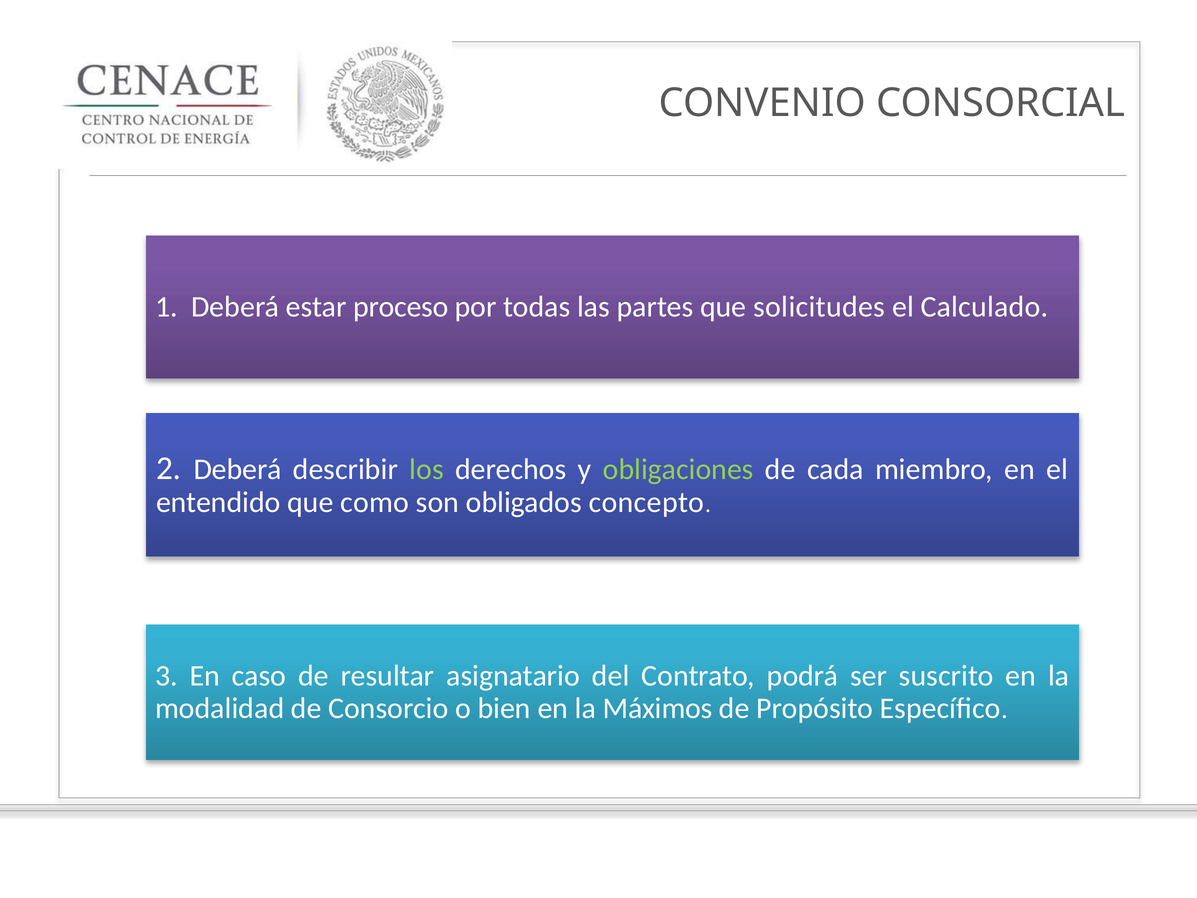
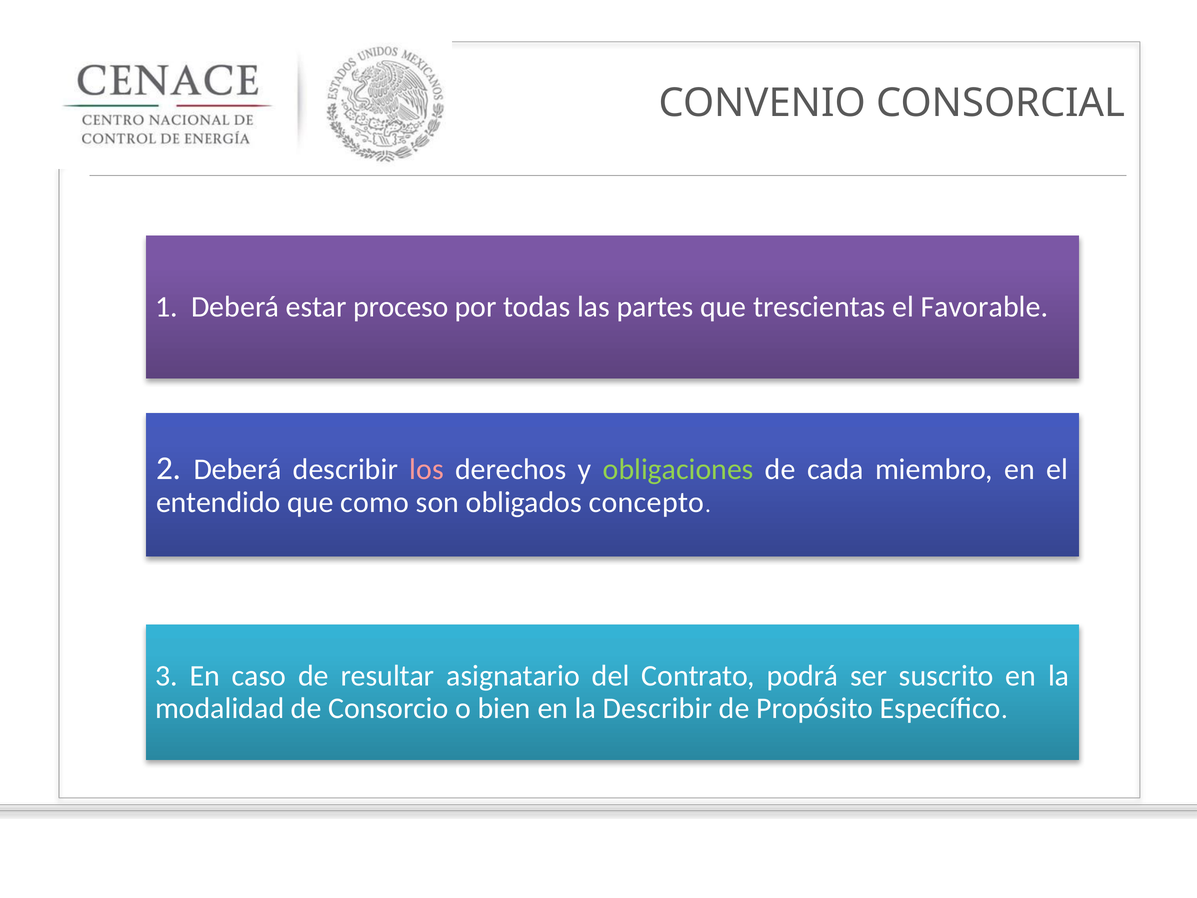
solicitudes: solicitudes -> trescientas (819, 307)
Calculado: Calculado -> Favorable (984, 307)
los colour: light green -> pink (427, 469)
la Máximos: Máximos -> Describir (657, 708)
